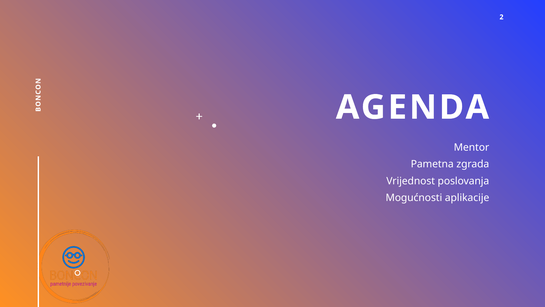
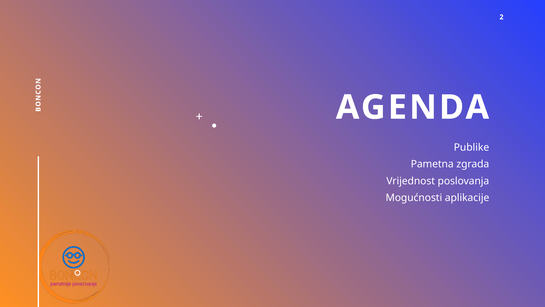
Mentor: Mentor -> Publike (472, 147)
